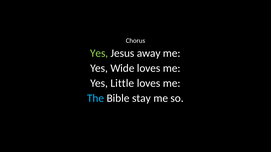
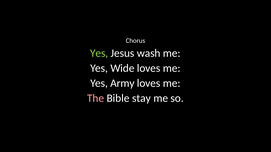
away: away -> wash (149, 53)
Little: Little -> Army (122, 83)
The colour: light blue -> pink (96, 98)
